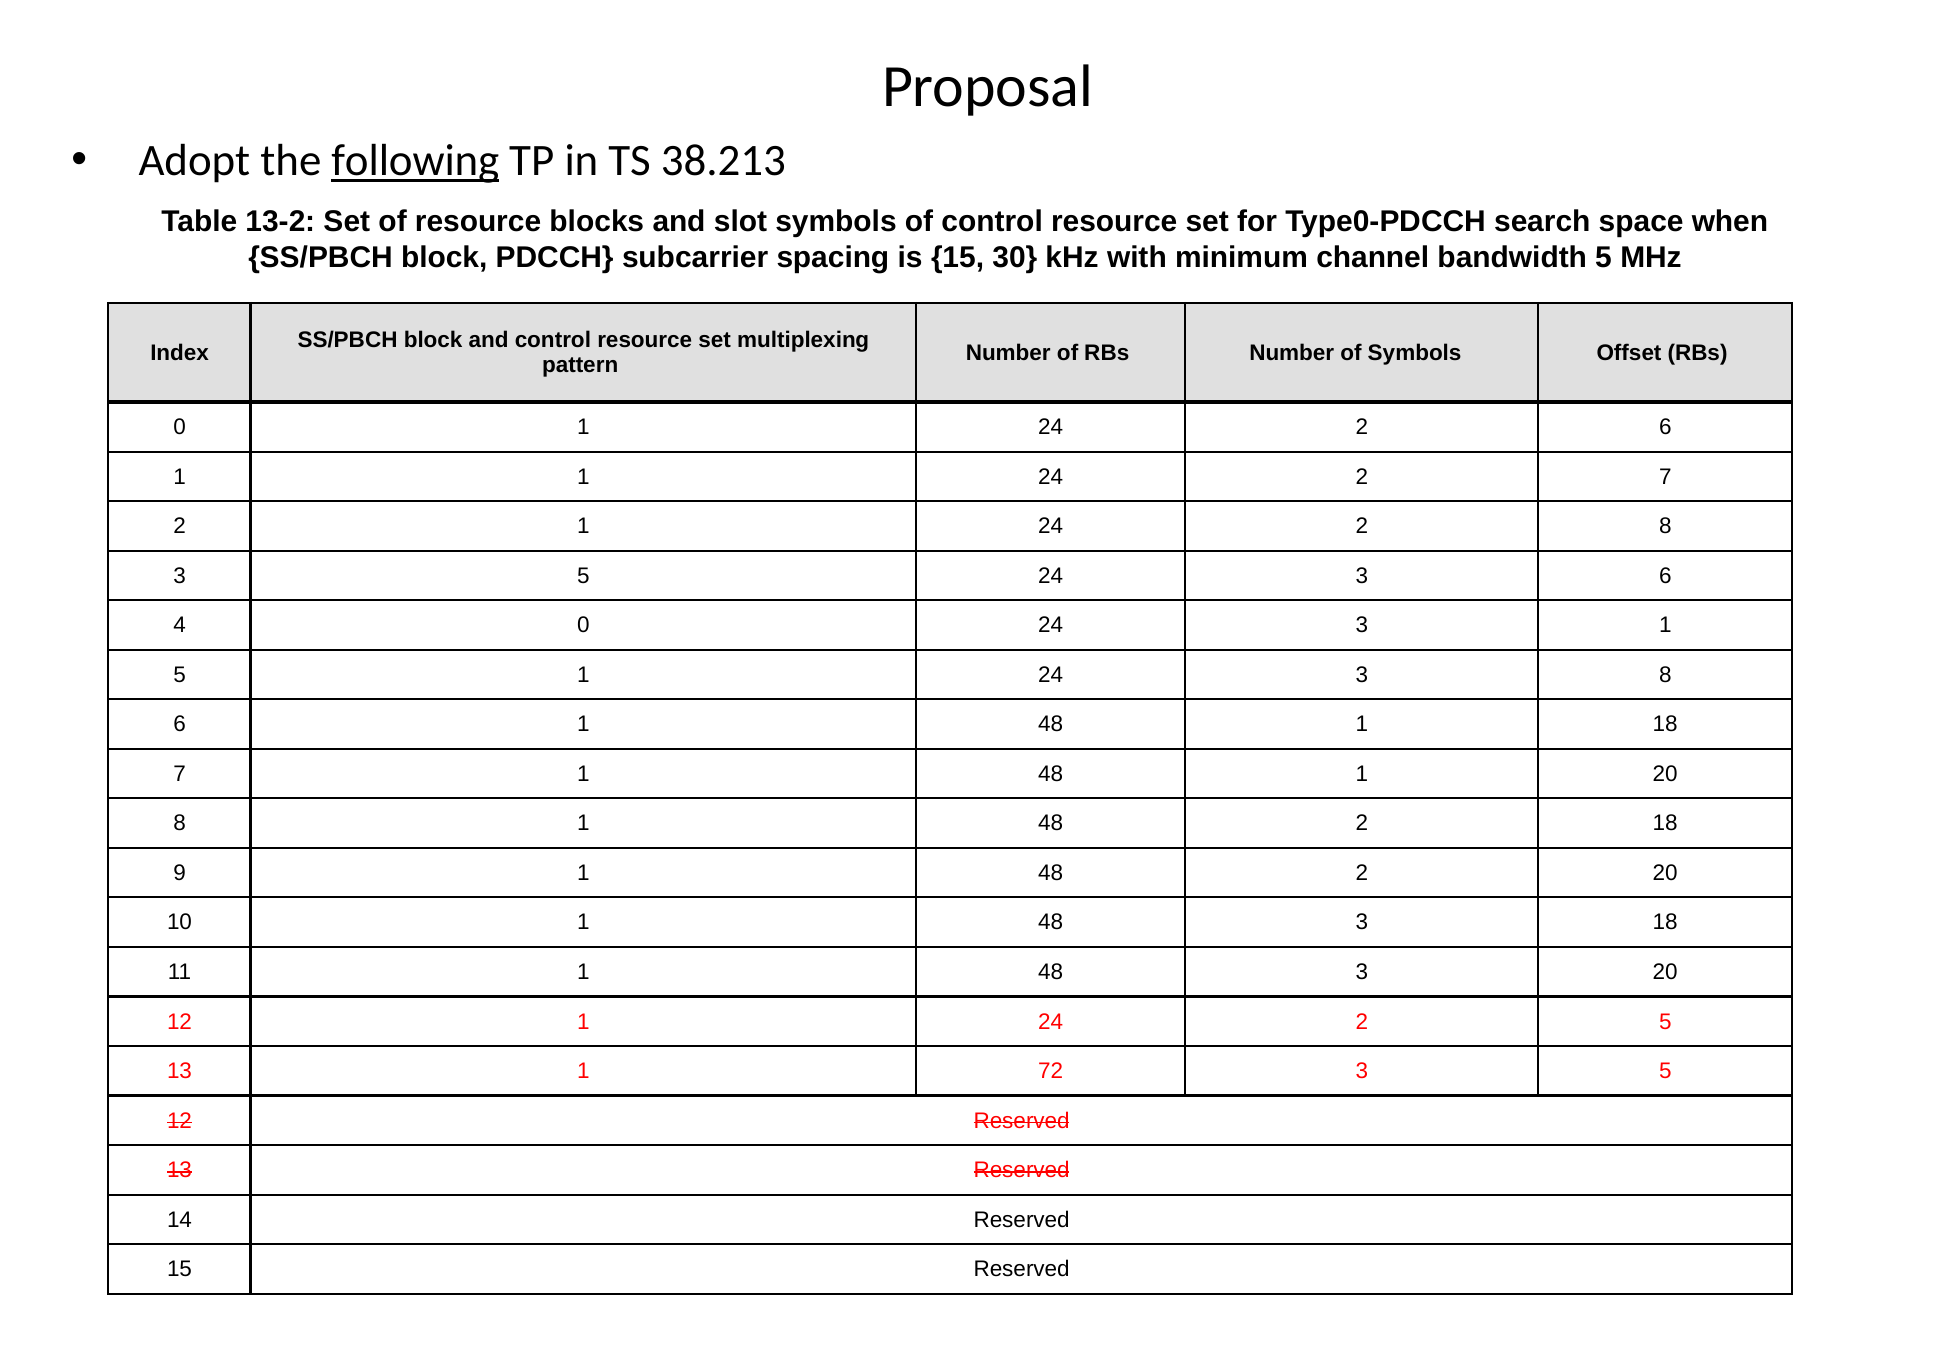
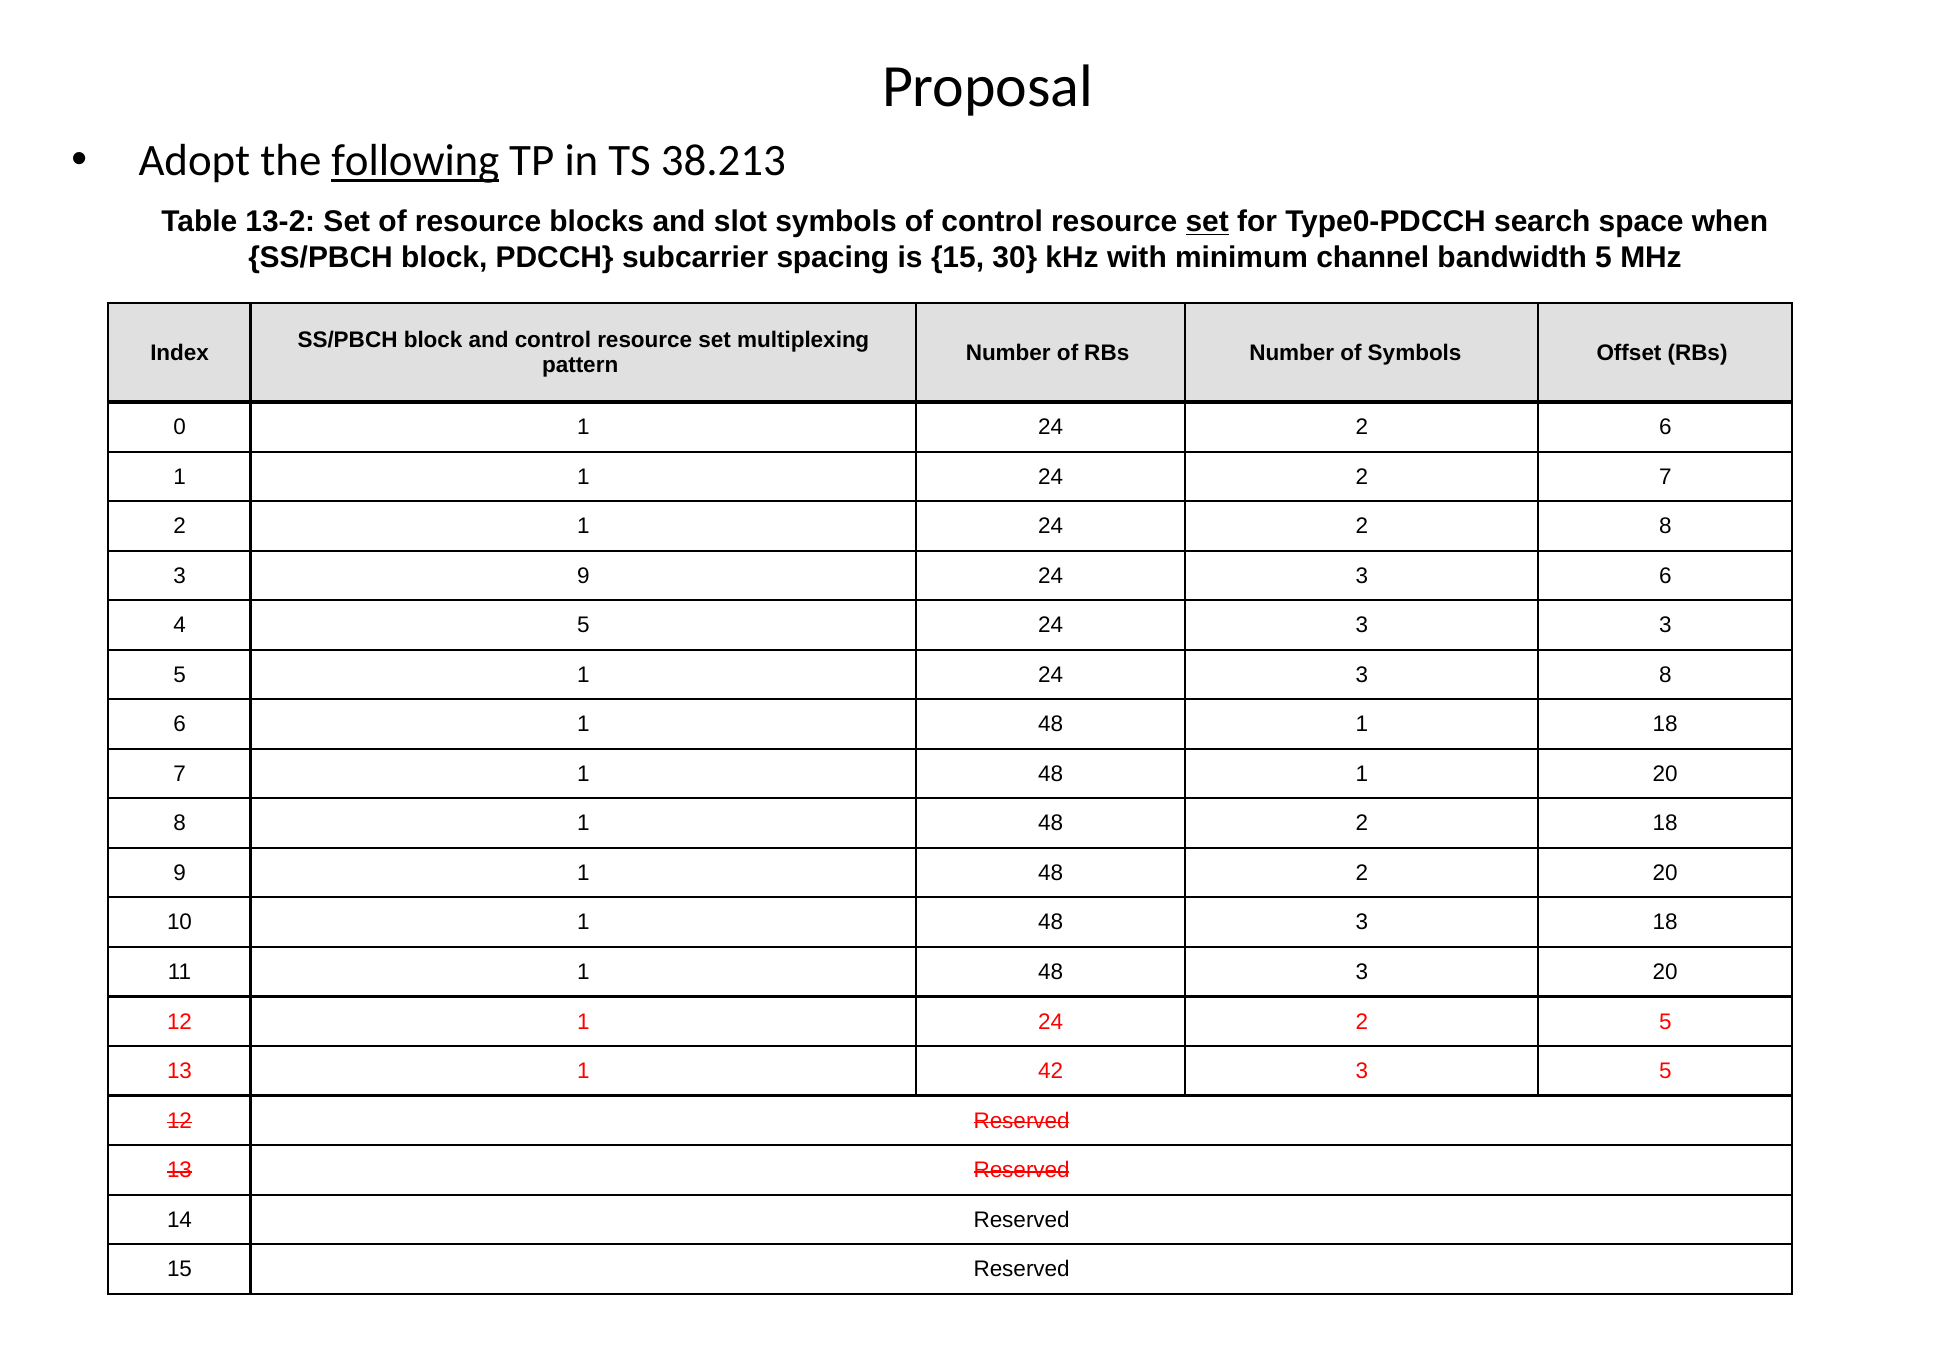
set underline: none -> present (1207, 222)
5: 5 -> 9 (583, 576)
4 0: 0 -> 5 (583, 625)
3 1: 1 -> 3 (1665, 625)
72: 72 -> 42 (1051, 1071)
